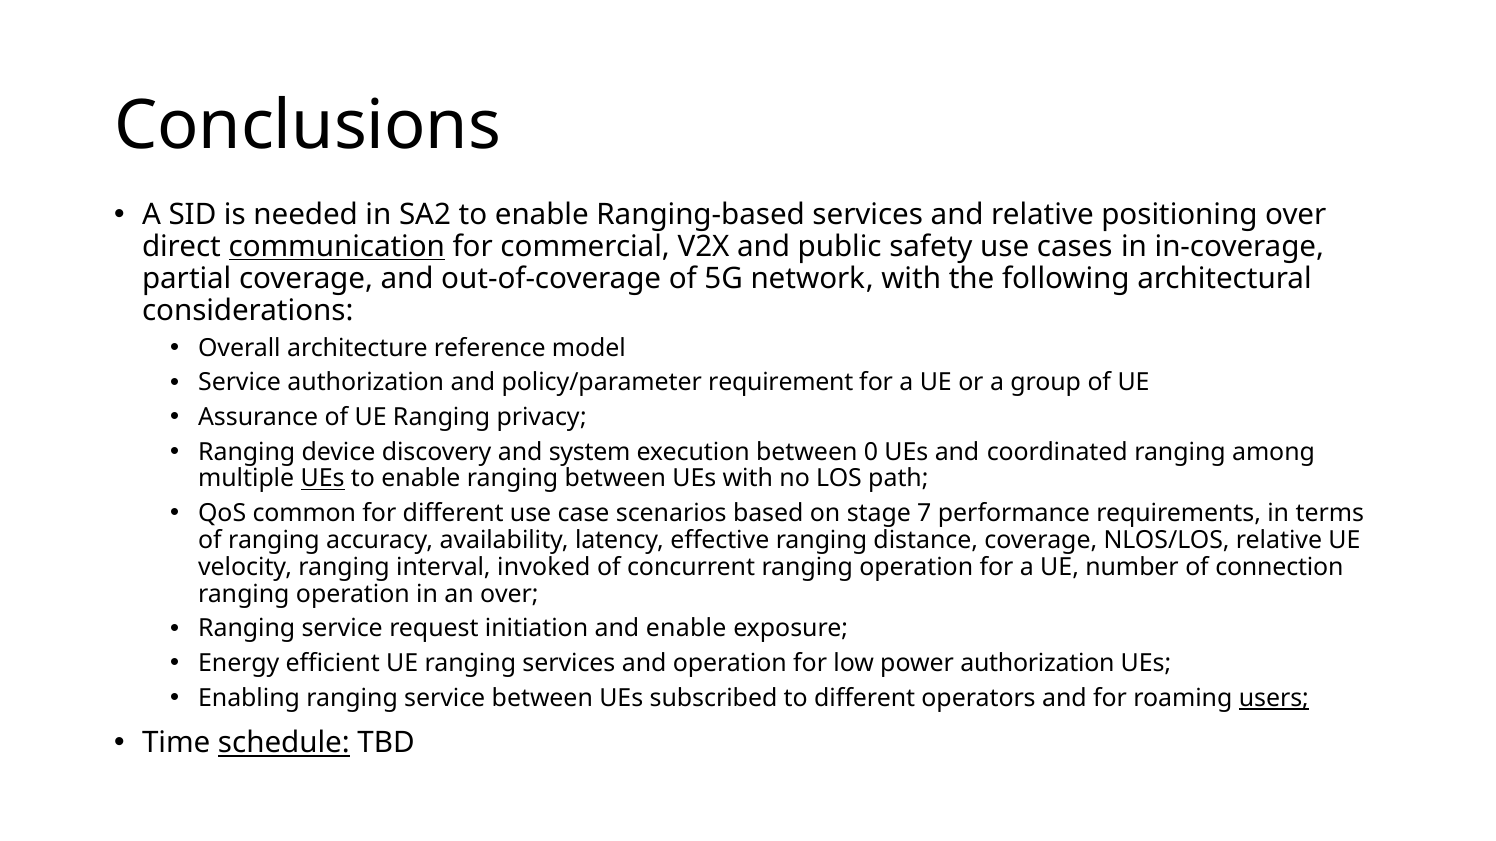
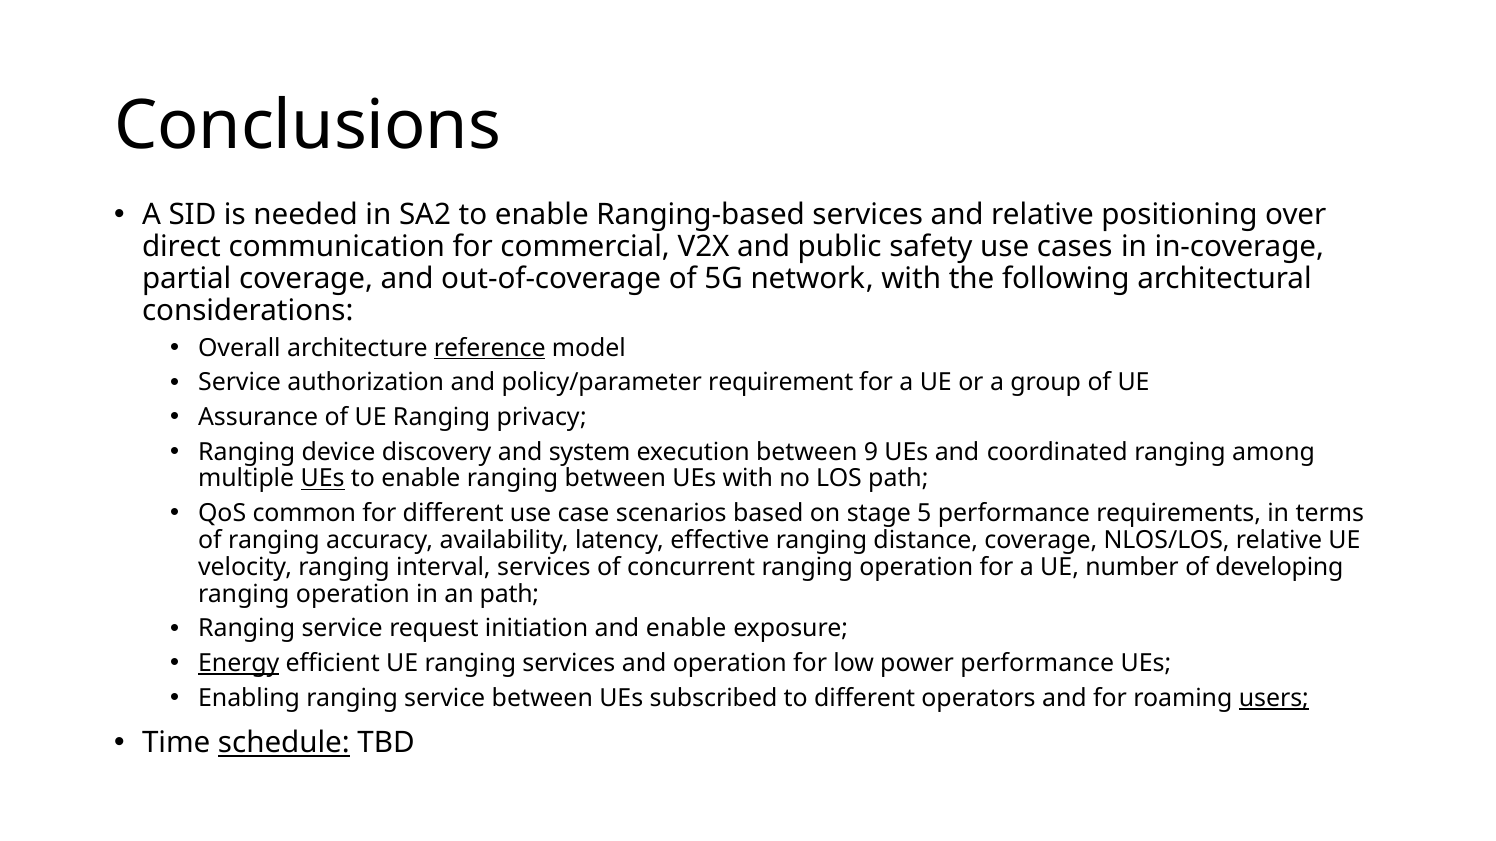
communication underline: present -> none (337, 247)
reference underline: none -> present (490, 348)
0: 0 -> 9 (871, 452)
7: 7 -> 5 (924, 514)
interval invoked: invoked -> services (544, 568)
connection: connection -> developing (1279, 568)
an over: over -> path (509, 594)
Energy underline: none -> present (239, 664)
power authorization: authorization -> performance (1037, 664)
